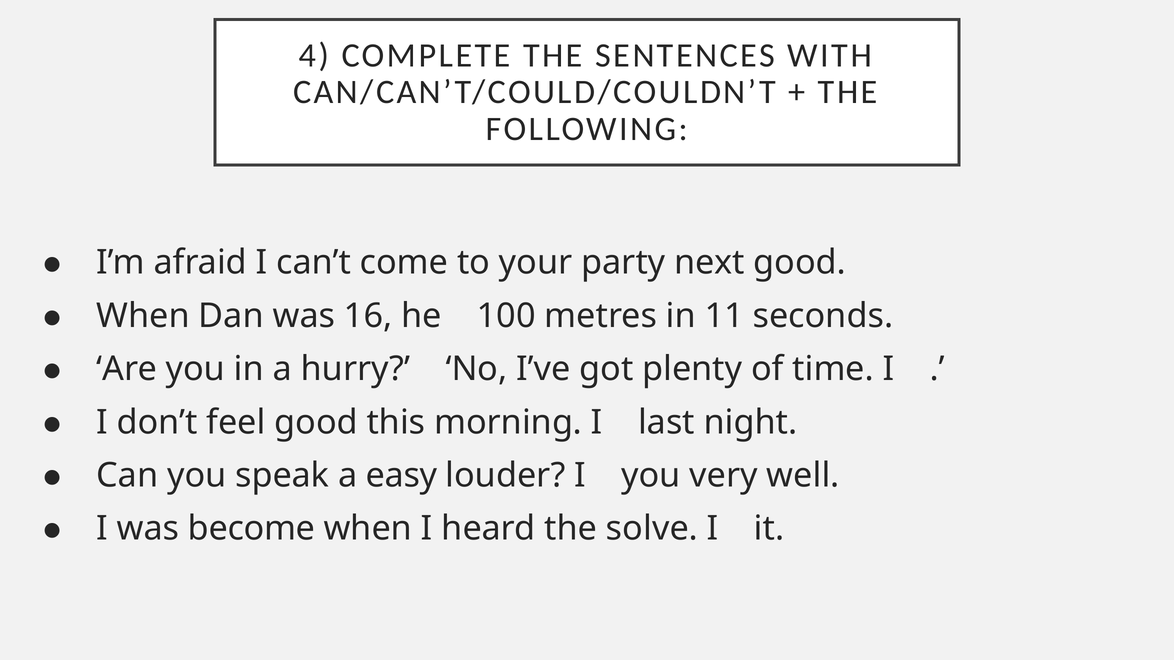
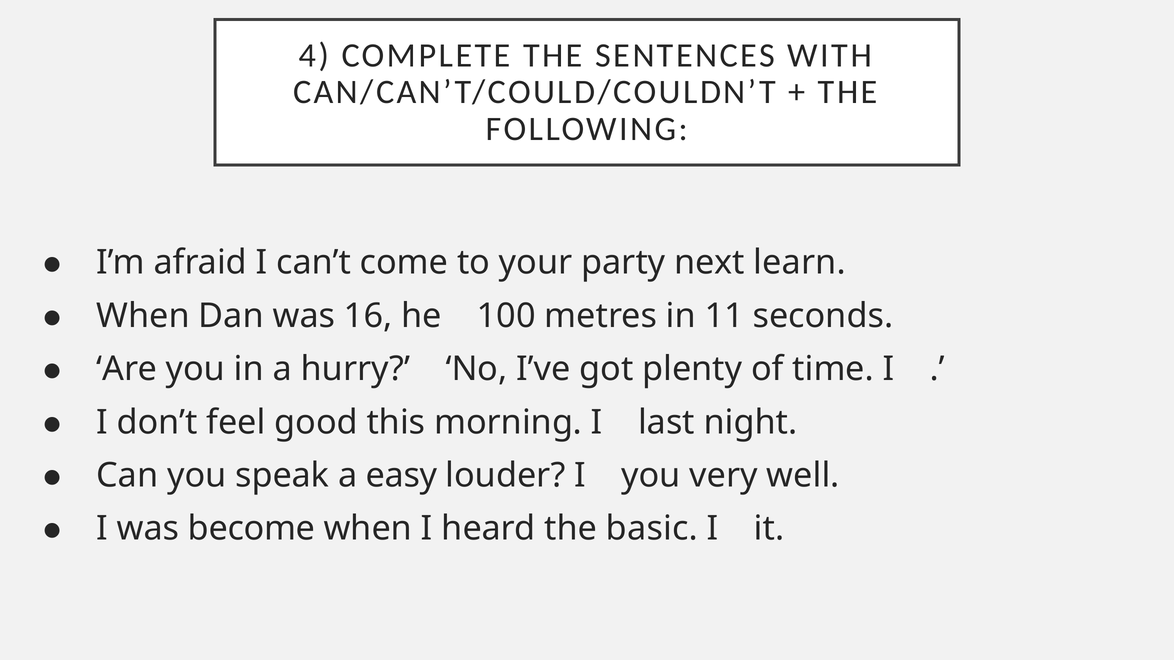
next good: good -> learn (800, 263)
solve: solve -> basic (652, 529)
